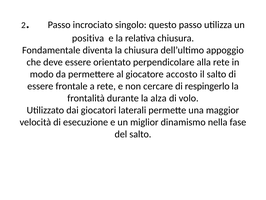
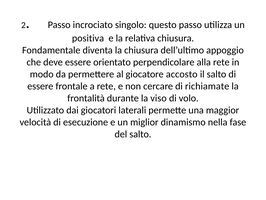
respingerlo: respingerlo -> richiamate (207, 86)
alza: alza -> viso (159, 98)
